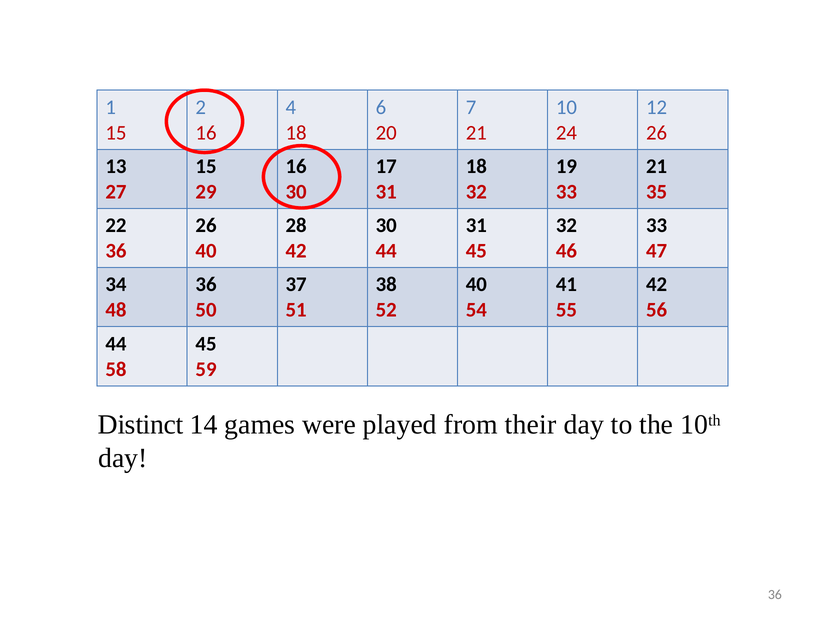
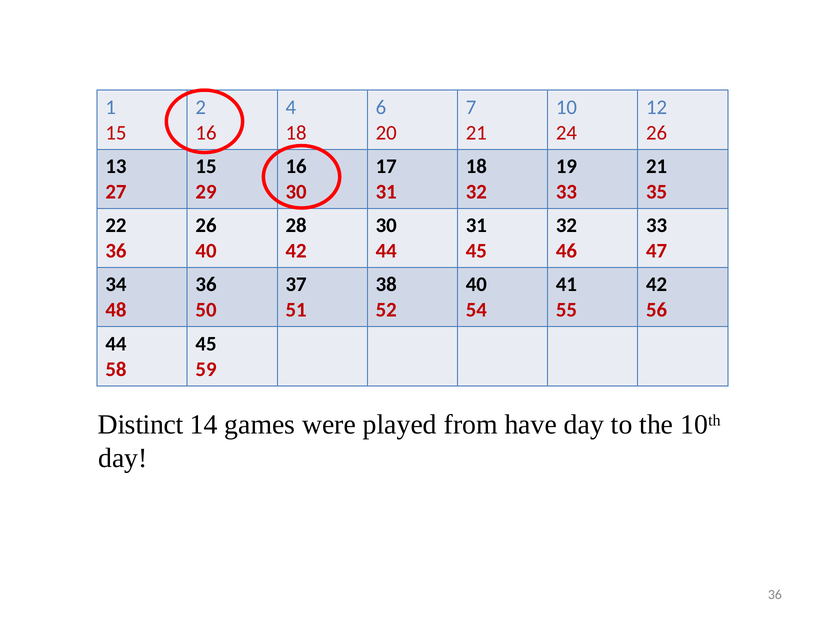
their: their -> have (531, 425)
